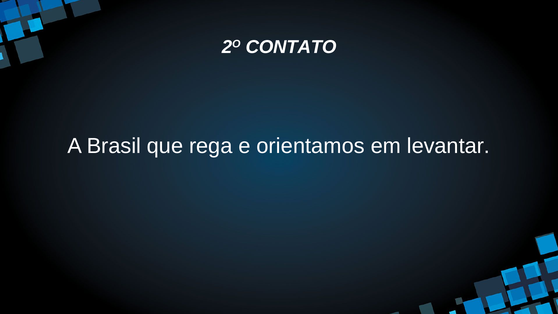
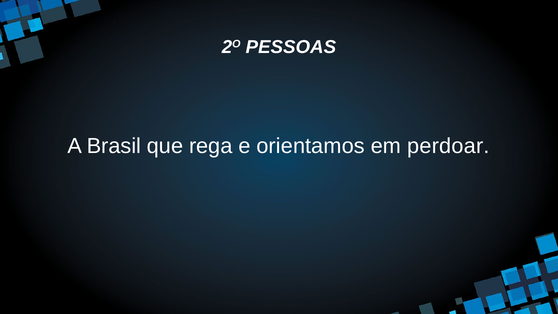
CONTATO: CONTATO -> PESSOAS (291, 47)
levantar: levantar -> perdoar (448, 146)
